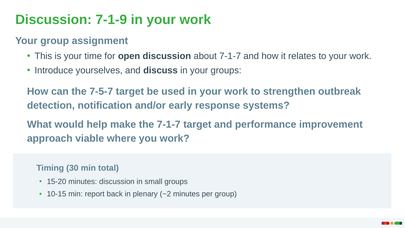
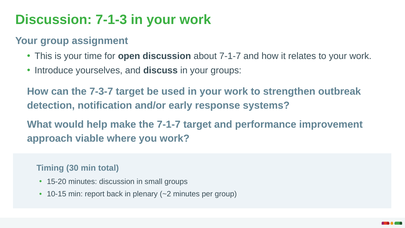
7-1-9: 7-1-9 -> 7-1-3 (111, 20)
7-5-7: 7-5-7 -> 7-3-7 (101, 91)
